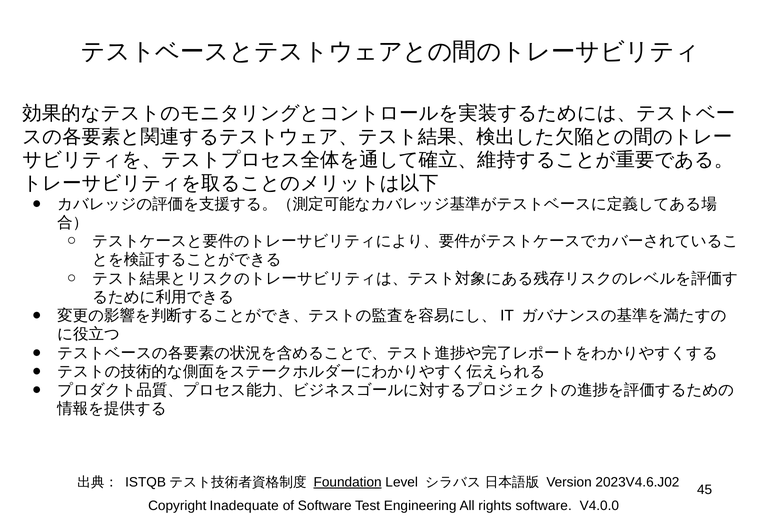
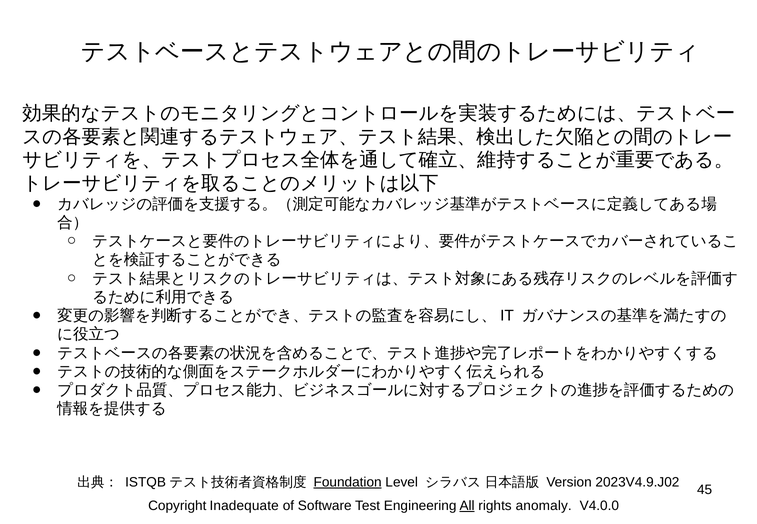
2023V4.6.J02: 2023V4.6.J02 -> 2023V4.9.J02 (637, 482)
All underline: none -> present (467, 506)
rights software: software -> anomaly (544, 506)
